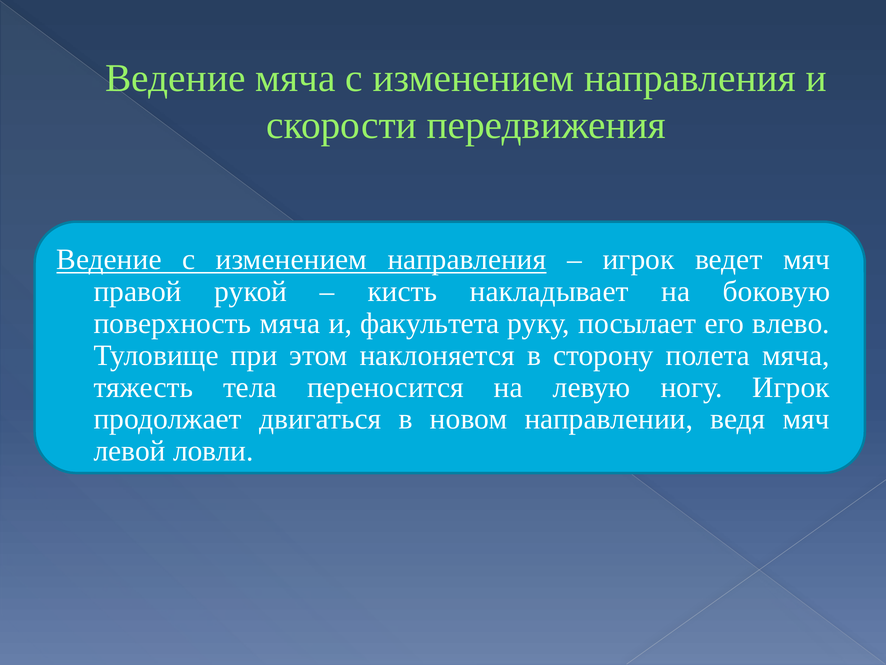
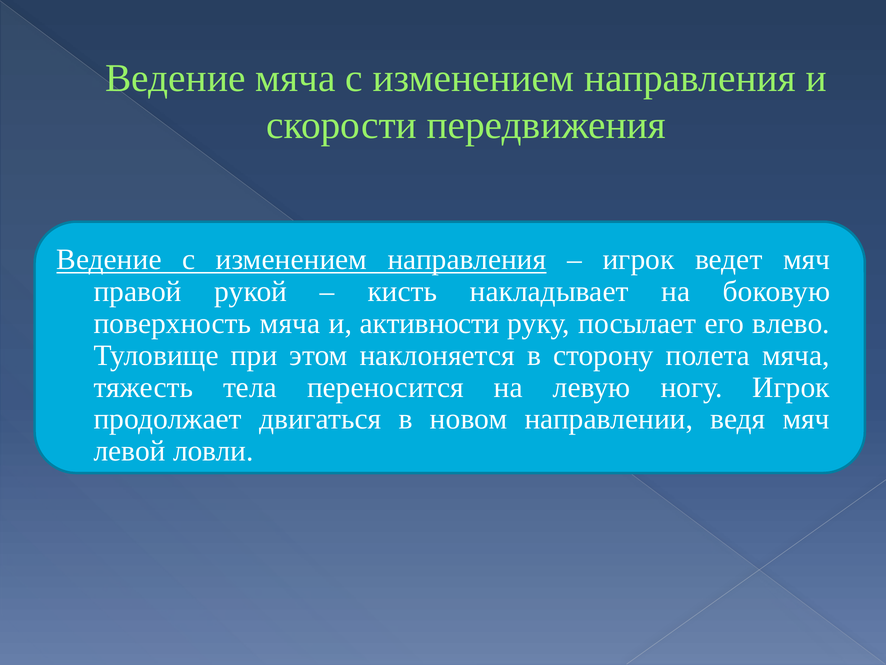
факультета: факультета -> активности (430, 323)
